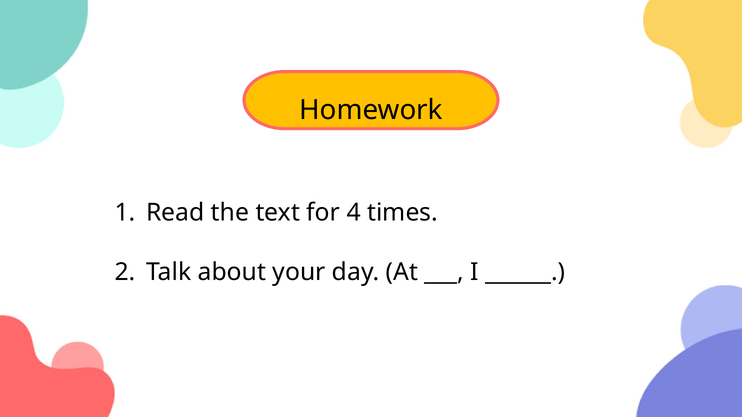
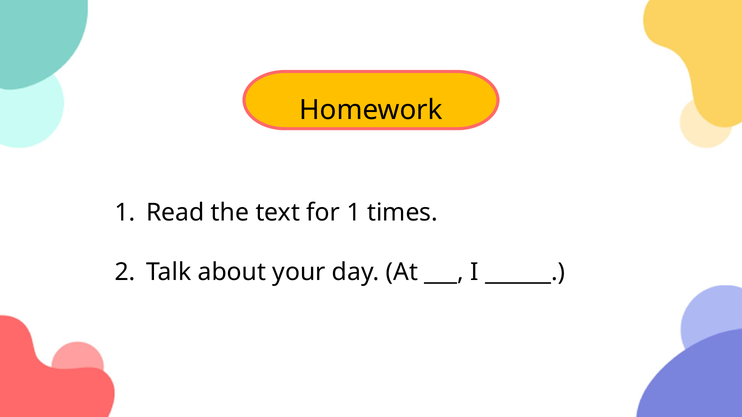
for 4: 4 -> 1 (354, 213)
